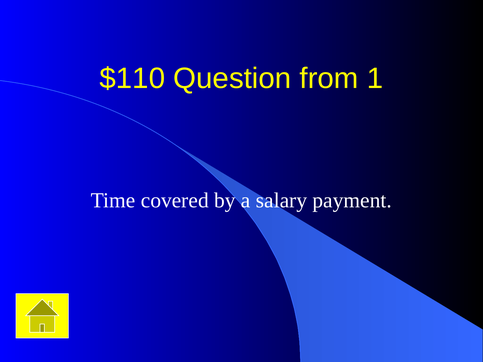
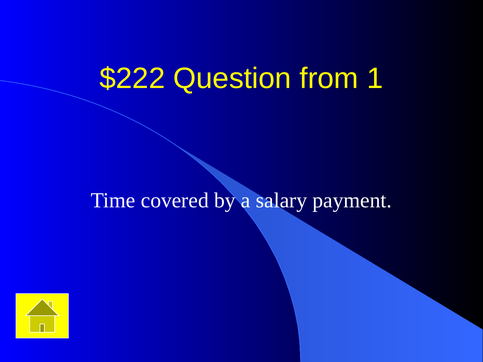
$110: $110 -> $222 (132, 79)
